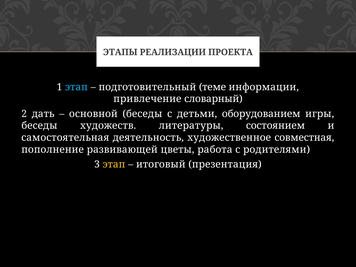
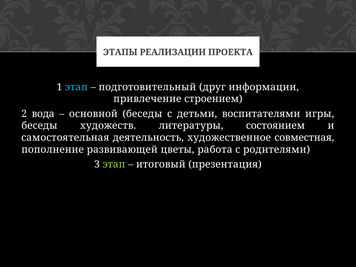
теме: теме -> друг (212, 87)
словарный: словарный -> строением (213, 99)
дать: дать -> вода (43, 114)
оборудованием: оборудованием -> воспитателями (261, 114)
этап colour: yellow -> light green (114, 164)
